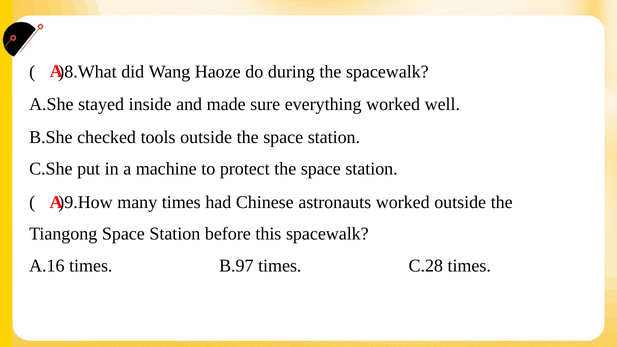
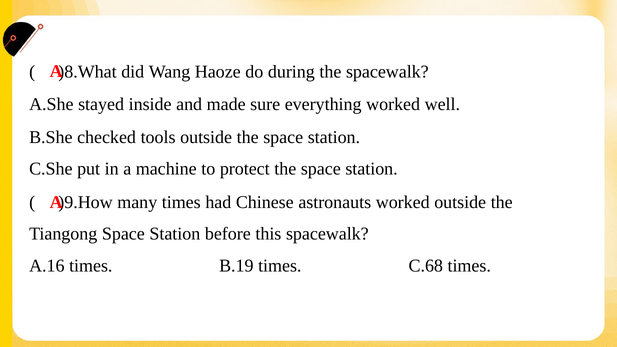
B.97: B.97 -> B.19 (236, 266)
C.28: C.28 -> C.68 (426, 266)
